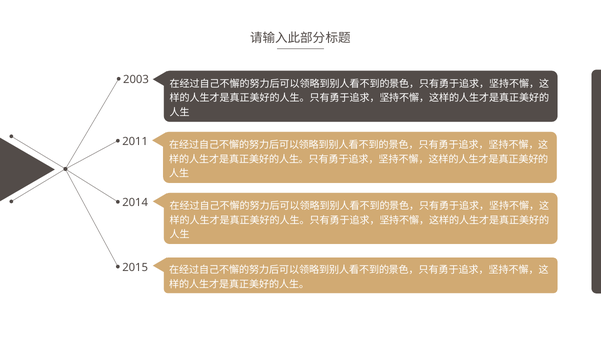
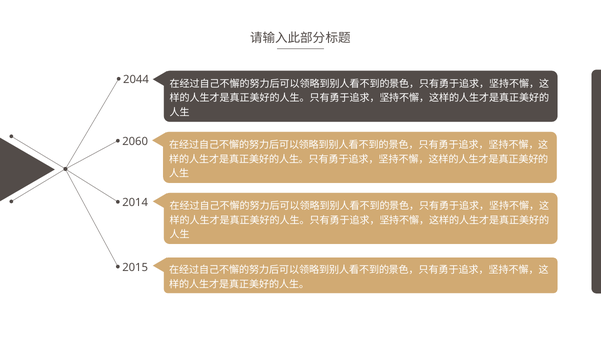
2003: 2003 -> 2044 (136, 80)
2011: 2011 -> 2060 (135, 142)
